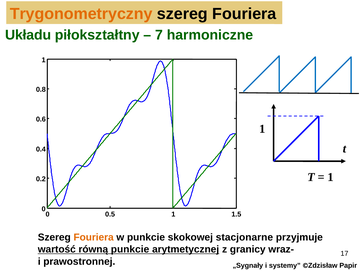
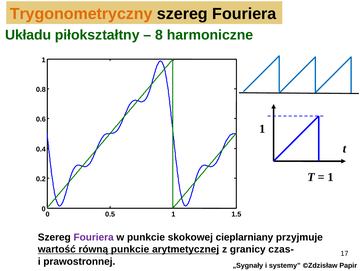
7: 7 -> 8 (159, 35)
Fouriera colour: orange -> purple (94, 237)
stacjonarne: stacjonarne -> cieplarniany (244, 237)
wraz-: wraz- -> czas- (281, 249)
